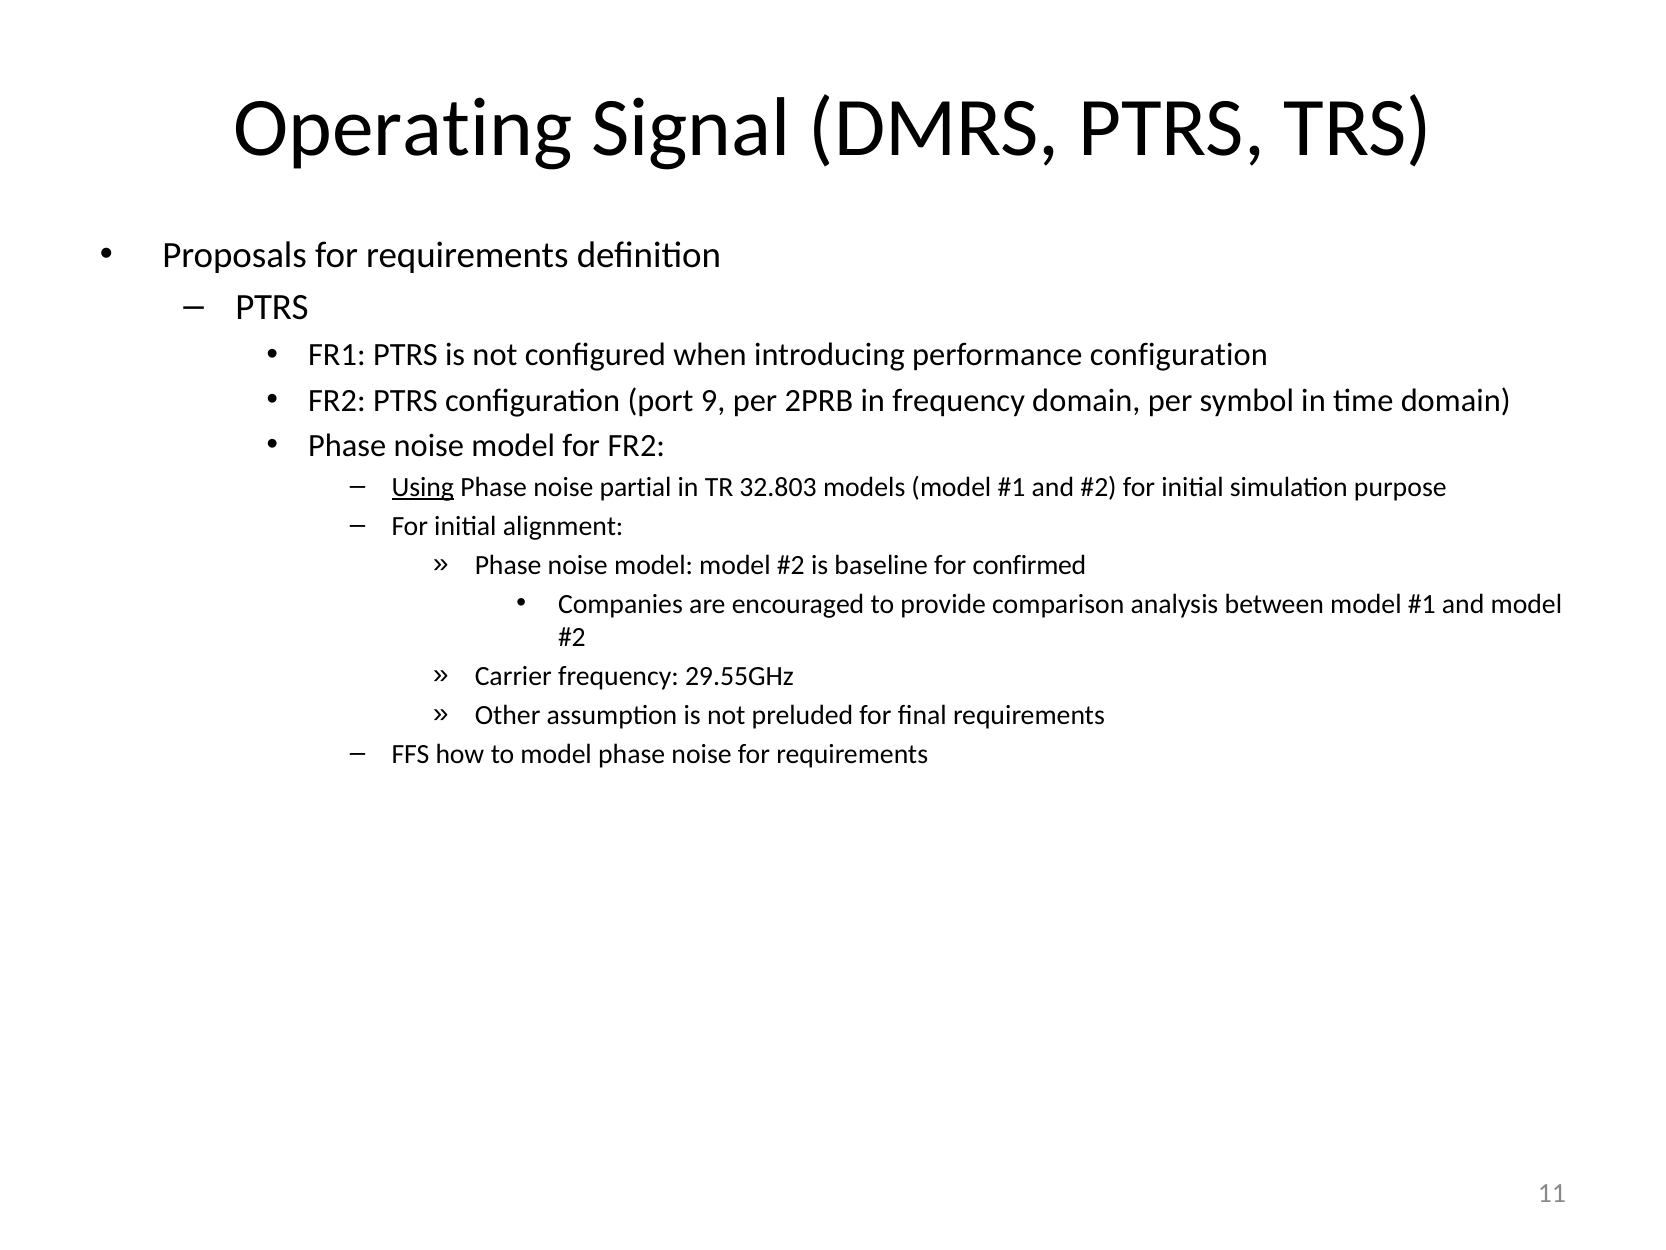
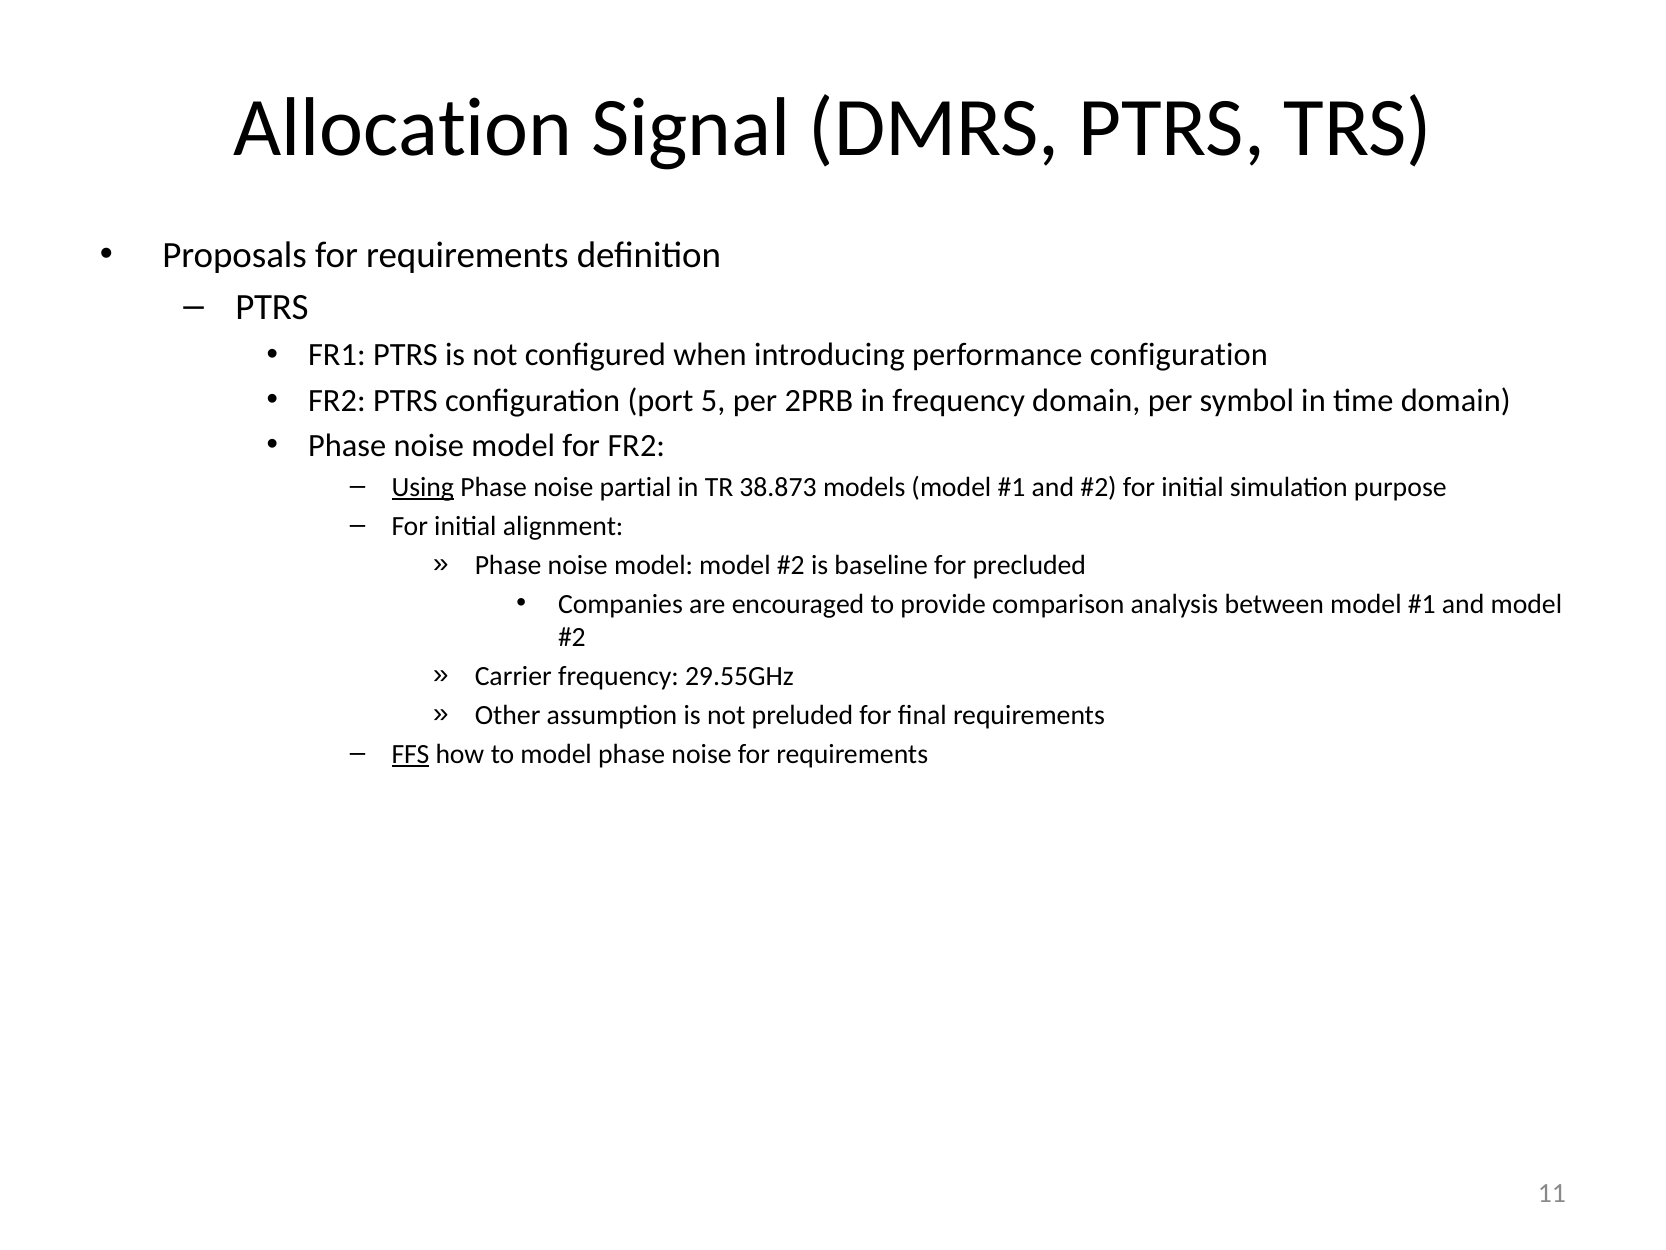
Operating: Operating -> Allocation (403, 128)
9: 9 -> 5 (713, 400)
32.803: 32.803 -> 38.873 (778, 487)
confirmed: confirmed -> precluded (1029, 565)
FFS underline: none -> present (410, 754)
